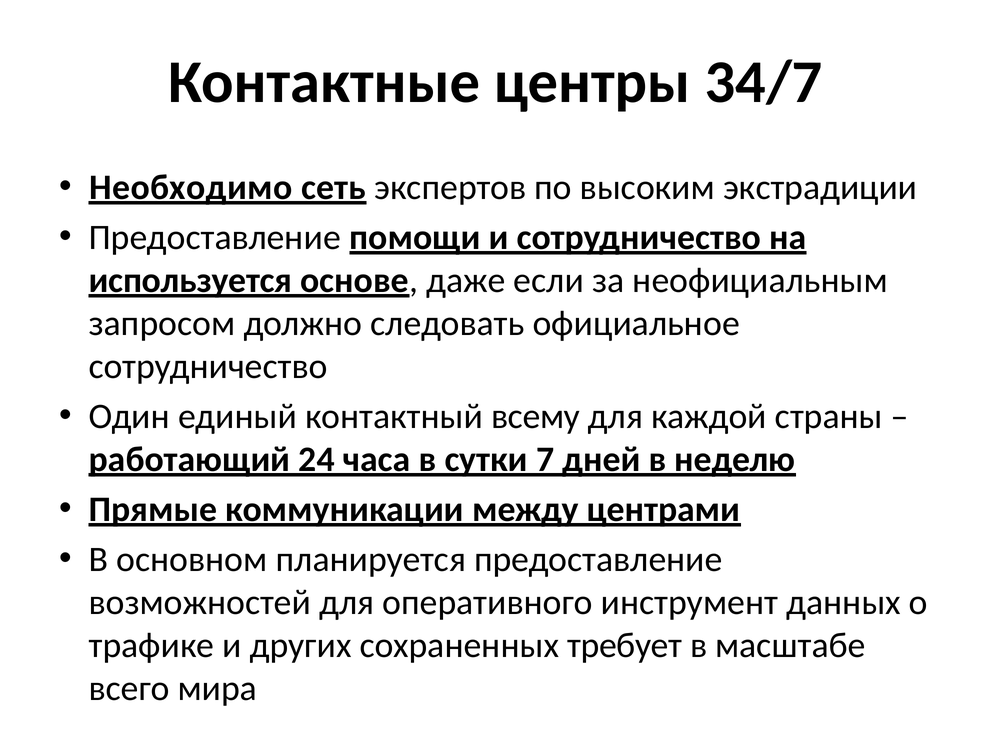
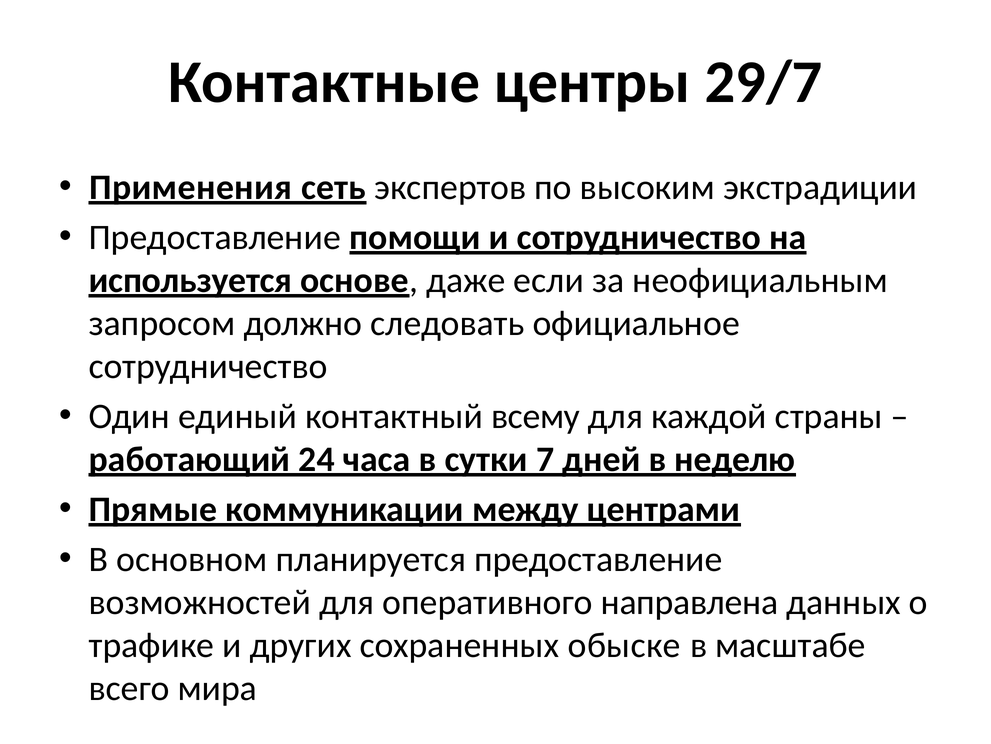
34/7: 34/7 -> 29/7 (764, 82)
Необходимо: Необходимо -> Применения (191, 187)
инструмент: инструмент -> направлена (690, 602)
требует: требует -> обыске (624, 645)
